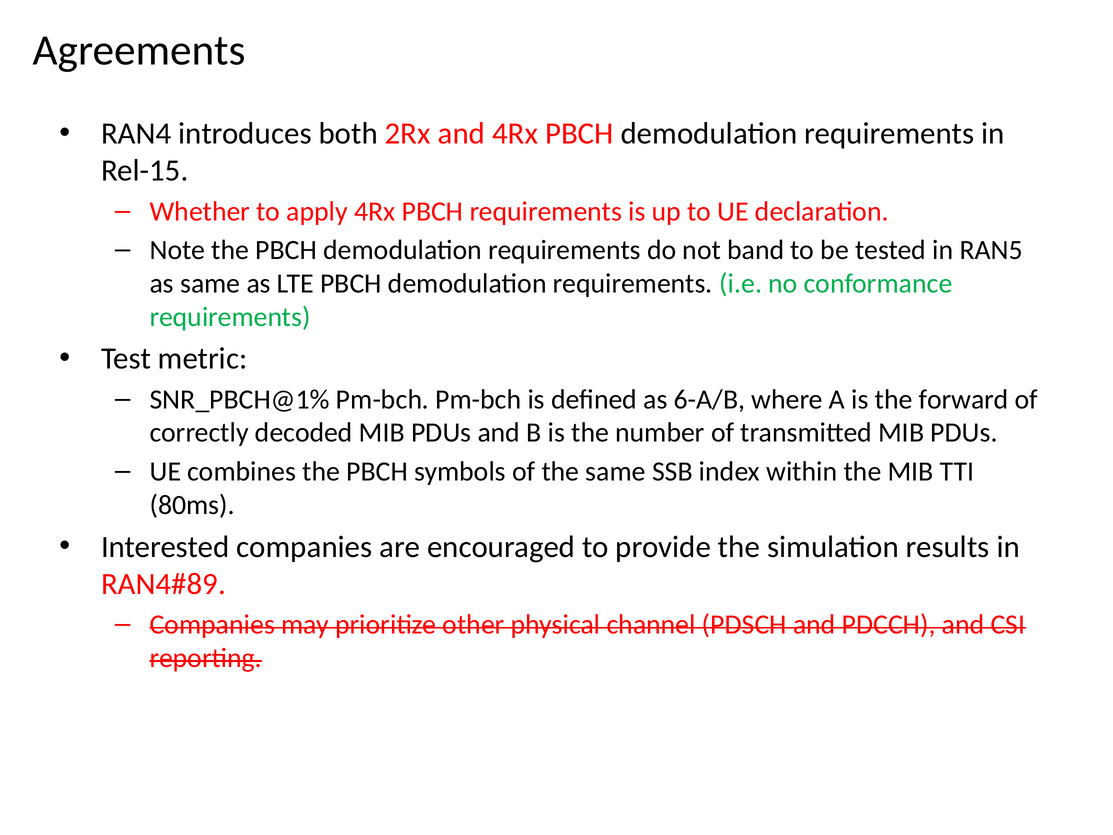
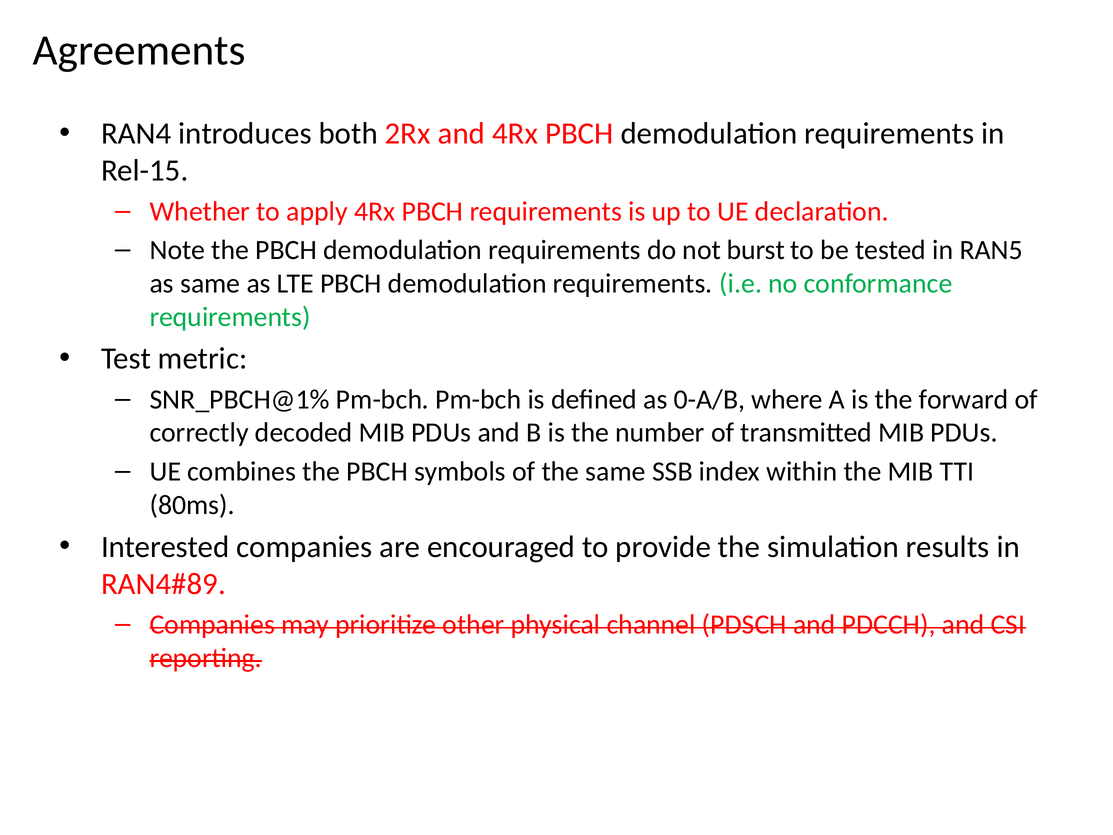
band: band -> burst (756, 250)
6-A/B: 6-A/B -> 0-A/B (709, 399)
